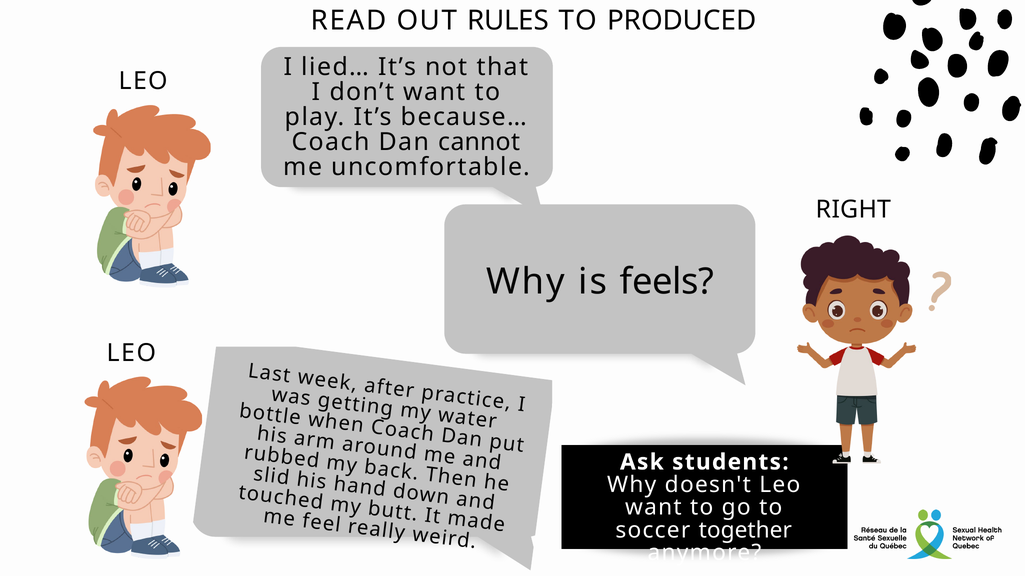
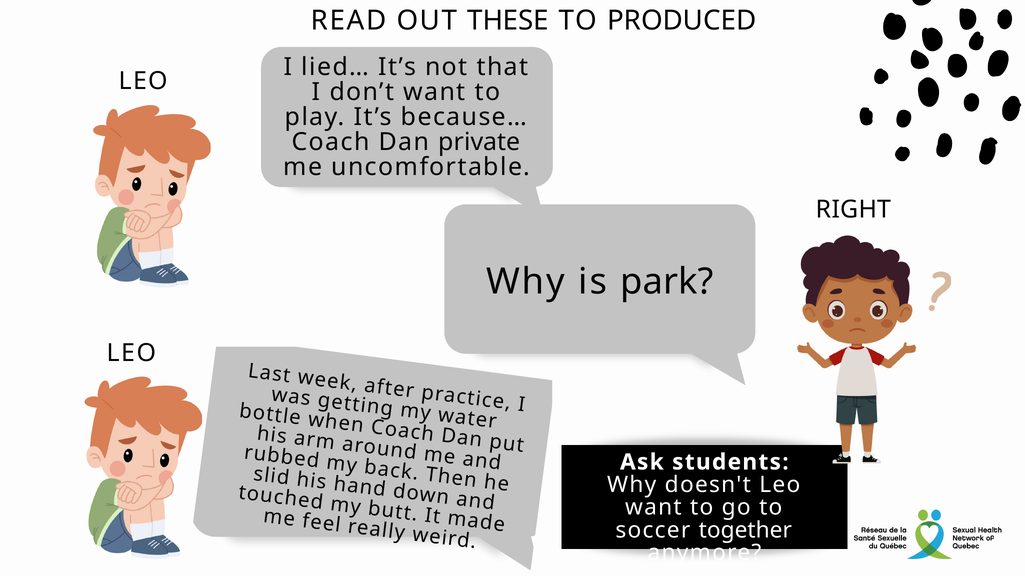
RULES: RULES -> THESE (508, 21)
cannot: cannot -> private (479, 142)
feels: feels -> park (667, 282)
